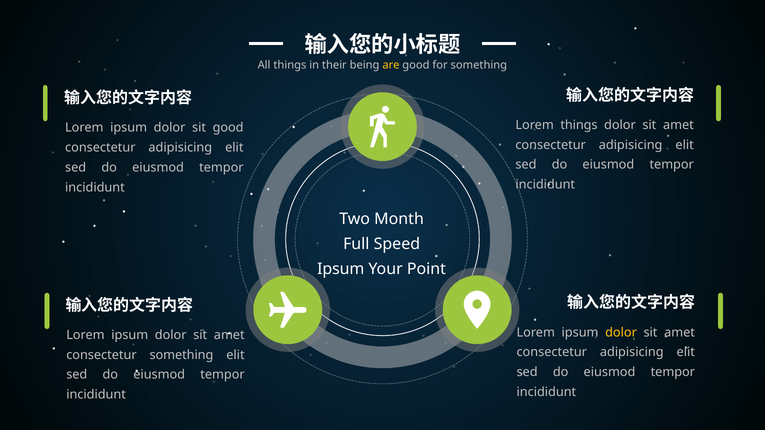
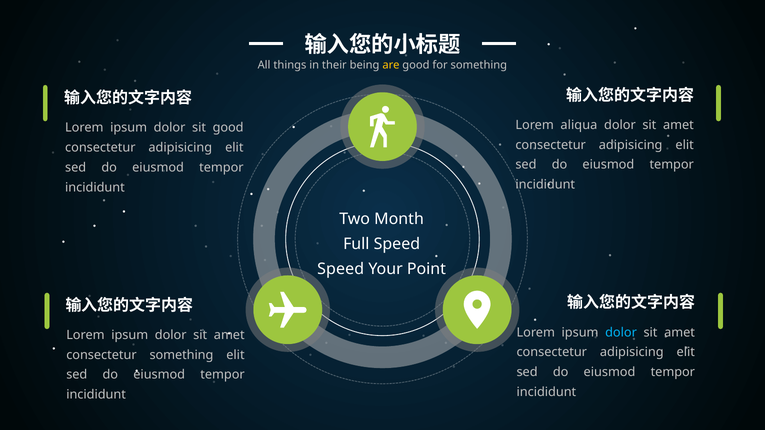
Lorem things: things -> aliqua (579, 125)
Ipsum: Ipsum -> Speed (341, 269)
dolor colour: yellow -> light blue (621, 333)
